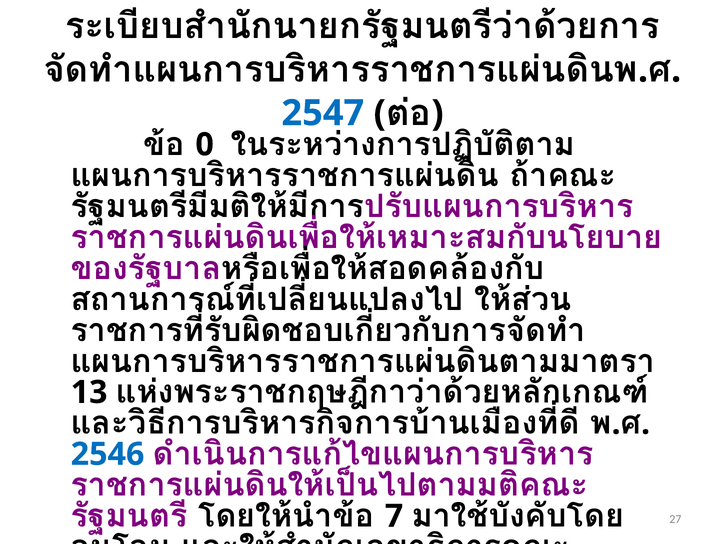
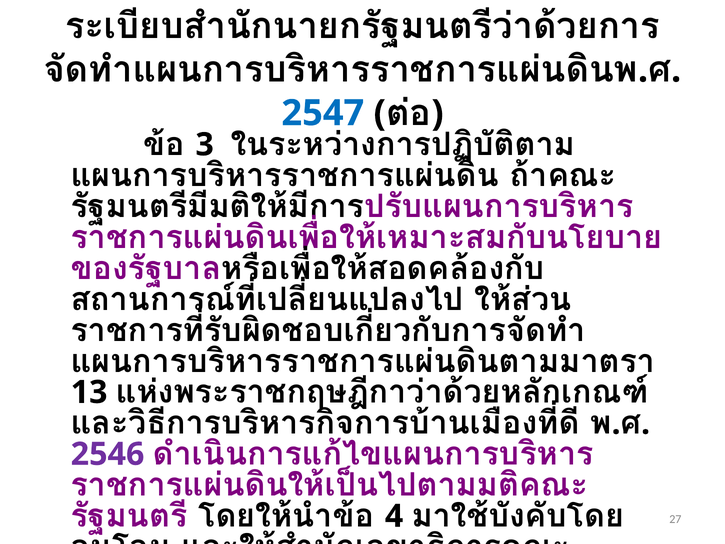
0: 0 -> 3 (205, 145)
2546 colour: blue -> purple (108, 454)
7: 7 -> 4 (394, 516)
